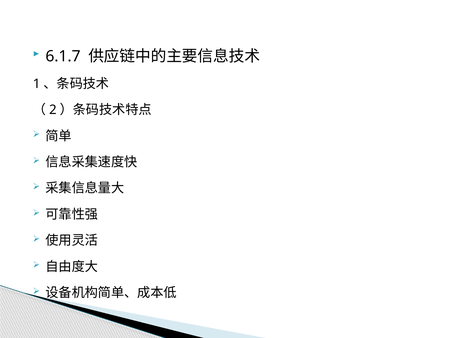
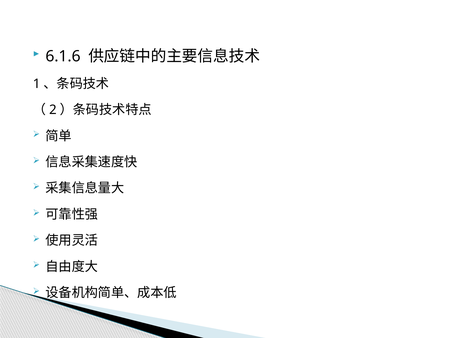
6.1.7: 6.1.7 -> 6.1.6 (63, 56)
